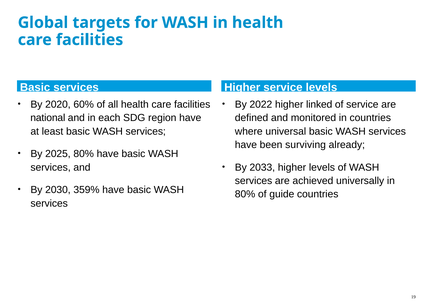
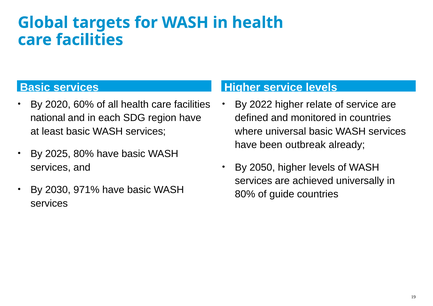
linked: linked -> relate (319, 104)
surviving: surviving -> outbreak (306, 145)
2033: 2033 -> 2050 (262, 167)
359%: 359% -> 971% (87, 190)
